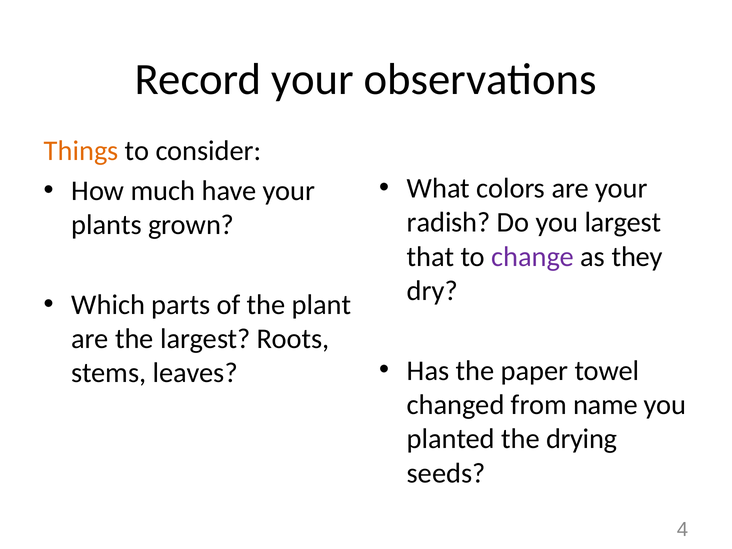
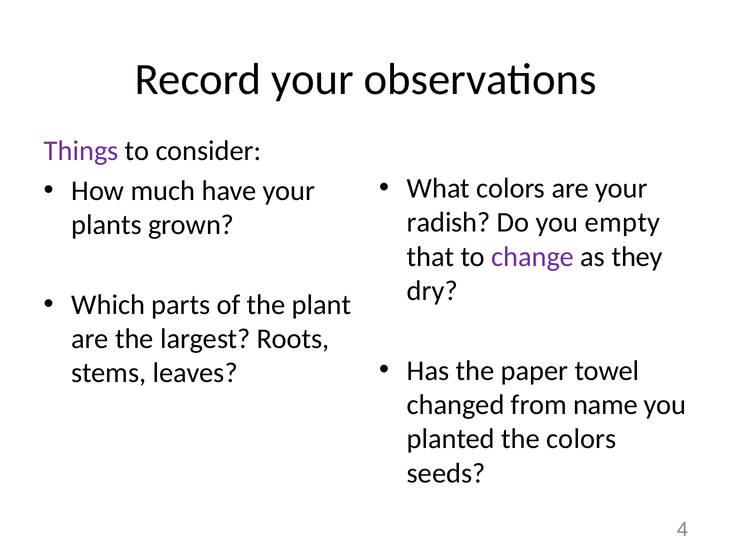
Things colour: orange -> purple (81, 151)
you largest: largest -> empty (623, 222)
the drying: drying -> colors (581, 439)
